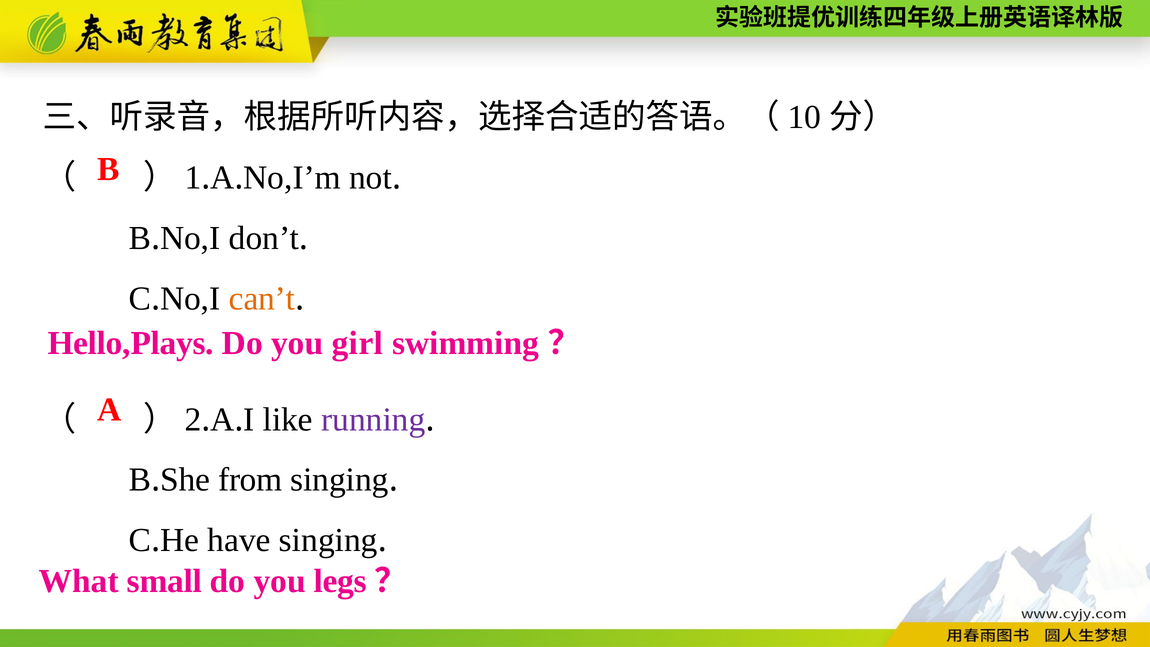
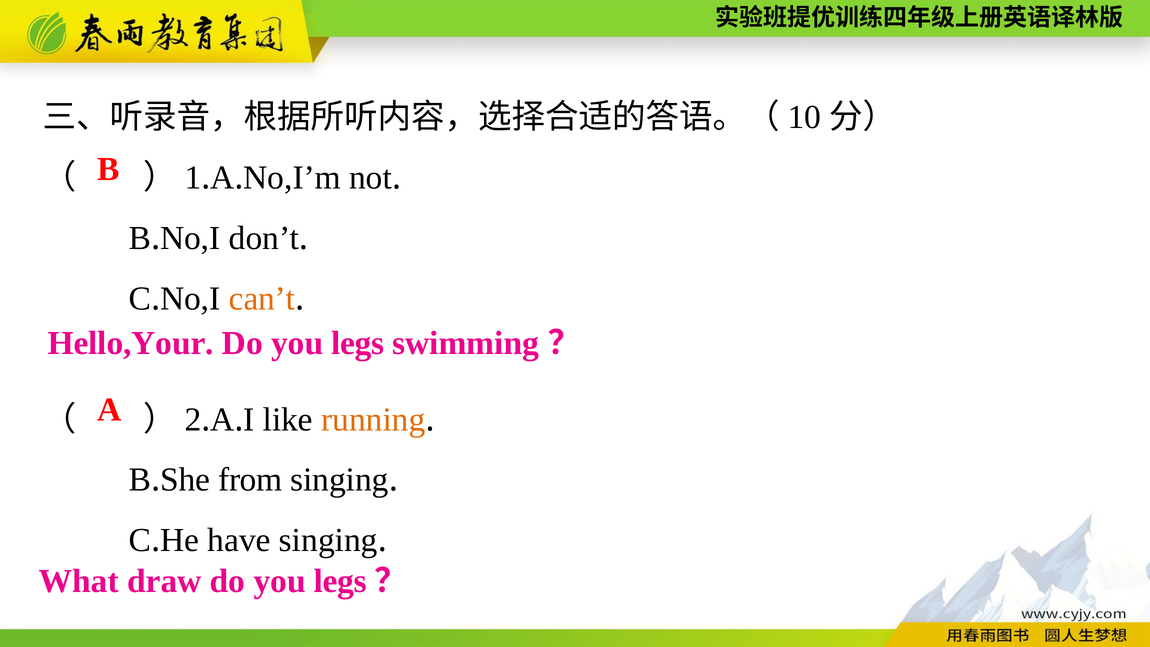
Hello,Plays: Hello,Plays -> Hello,Your (131, 343)
girl: girl -> legs (358, 343)
running colour: purple -> orange (373, 419)
small: small -> draw (164, 581)
